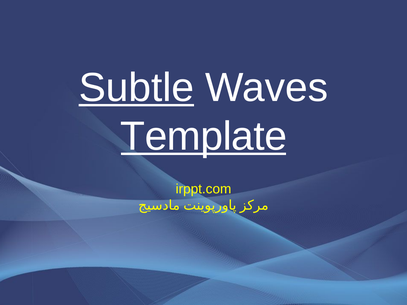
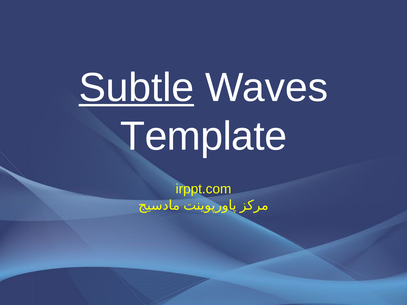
Template underline: present -> none (204, 137)
